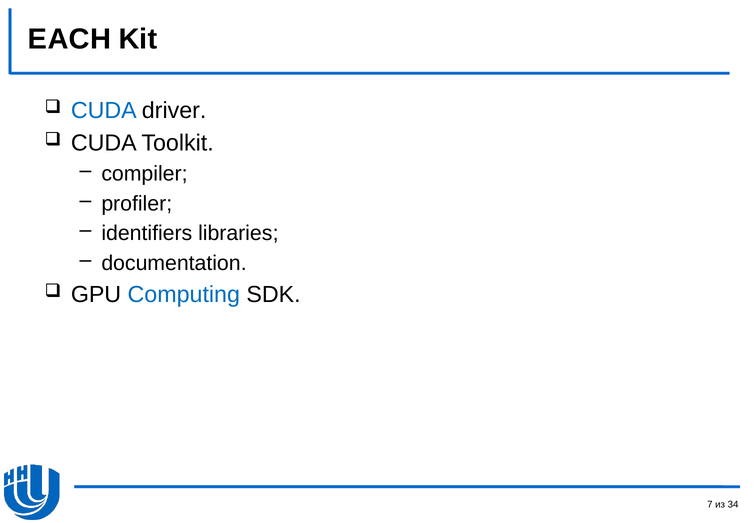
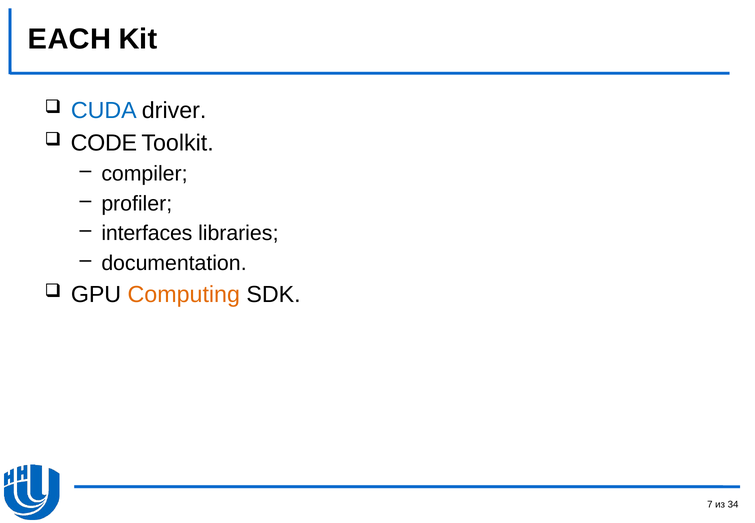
СUDA: СUDA -> CODE (104, 143)
identifiers: identifiers -> interfaces (147, 233)
Computing colour: blue -> orange (184, 295)
